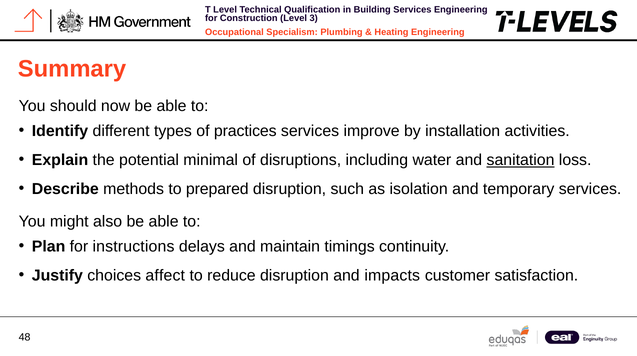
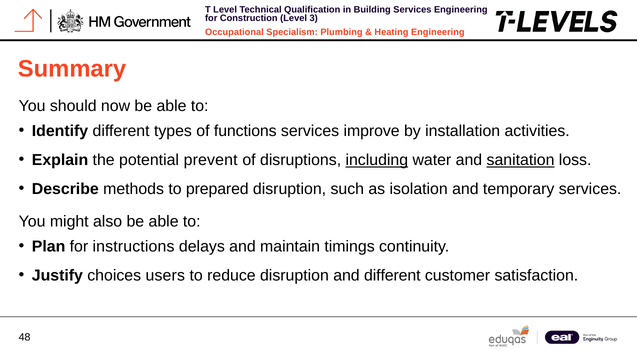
practices: practices -> functions (245, 131)
minimal: minimal -> prevent (211, 160)
including underline: none -> present (377, 160)
affect: affect -> users (165, 275)
and impacts: impacts -> different (392, 275)
